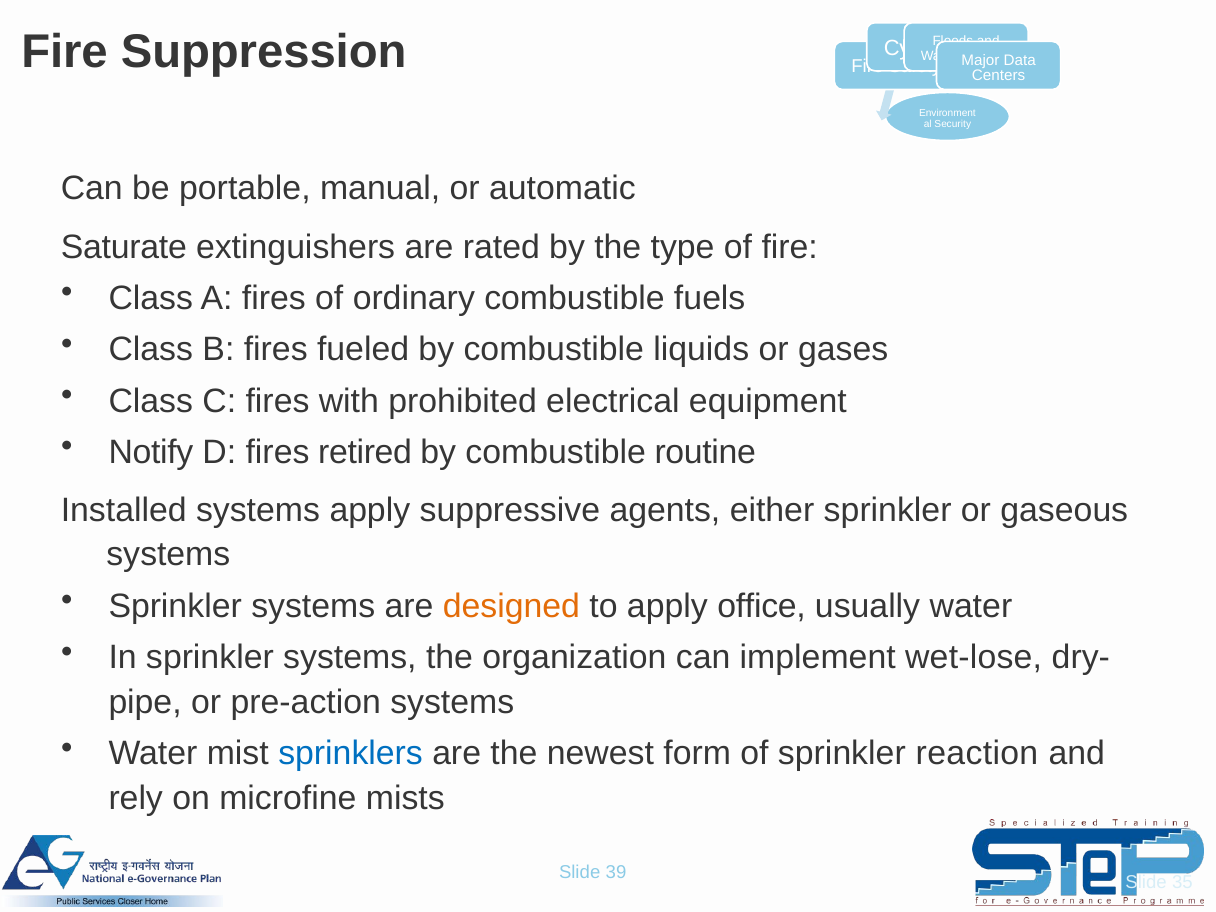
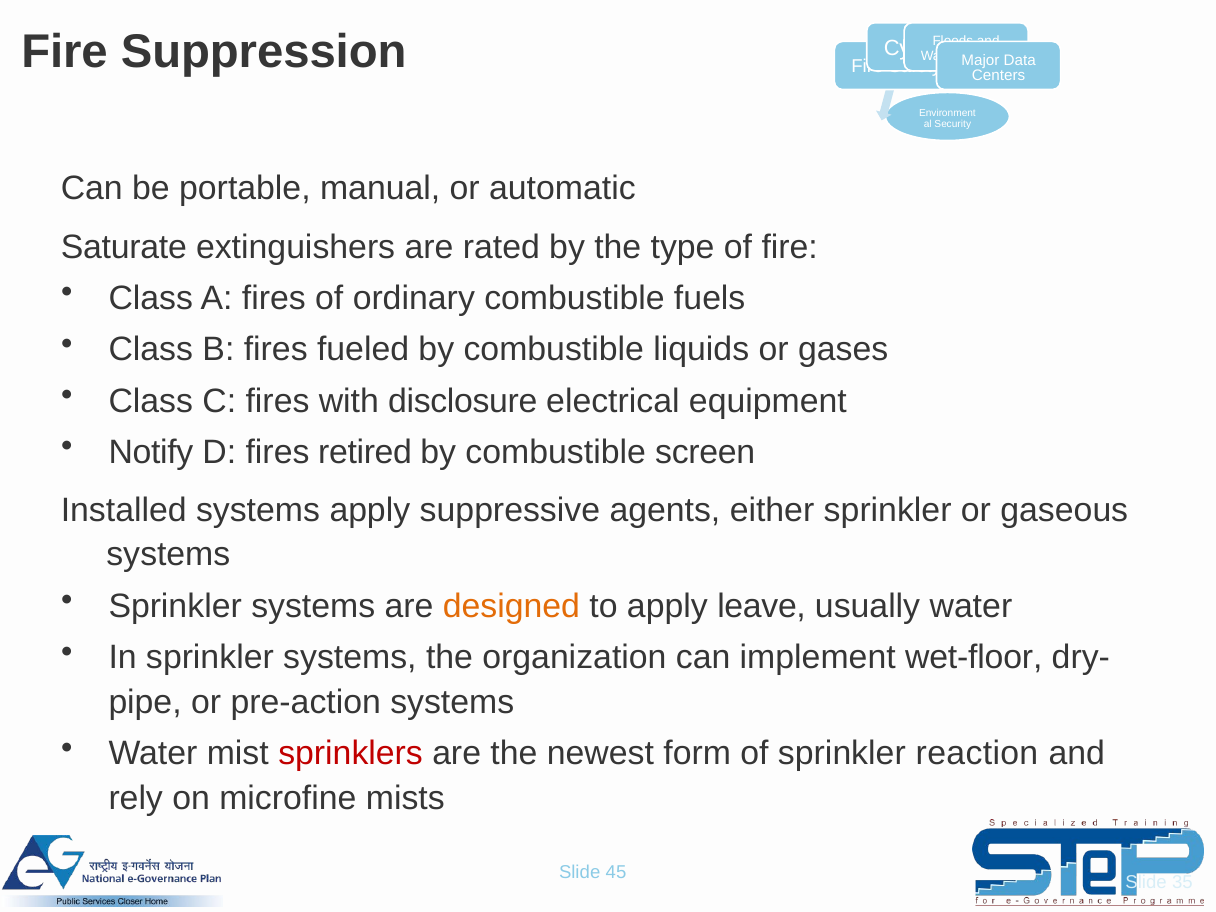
prohibited: prohibited -> disclosure (463, 401)
routine: routine -> screen (705, 452)
office: office -> leave (762, 606)
wet-lose: wet-lose -> wet-floor (974, 657)
sprinklers colour: blue -> red (351, 753)
39: 39 -> 45 (616, 873)
